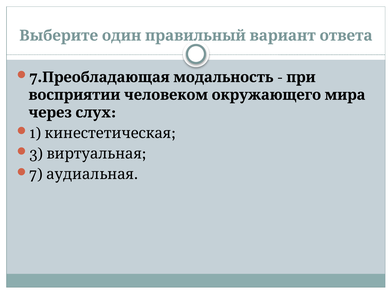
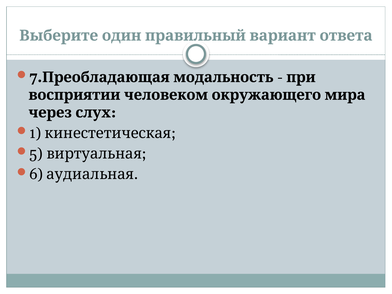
3: 3 -> 5 (36, 154)
7: 7 -> 6 (36, 174)
